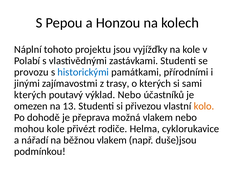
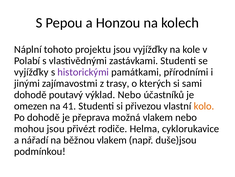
provozu: provozu -> vyjížďky (31, 72)
historickými colour: blue -> purple (83, 72)
kterých: kterých -> dohodě (30, 94)
13: 13 -> 41 (69, 106)
mohou kole: kole -> jsou (56, 128)
